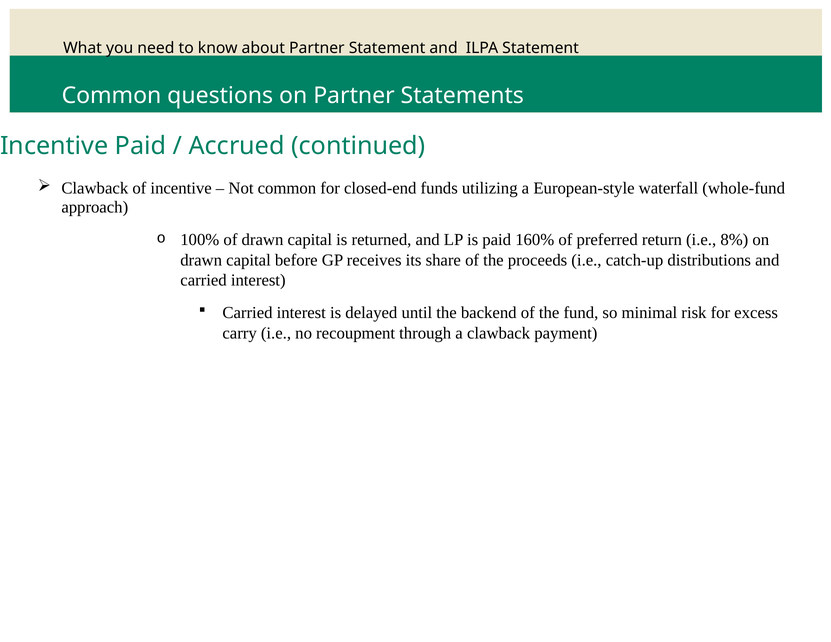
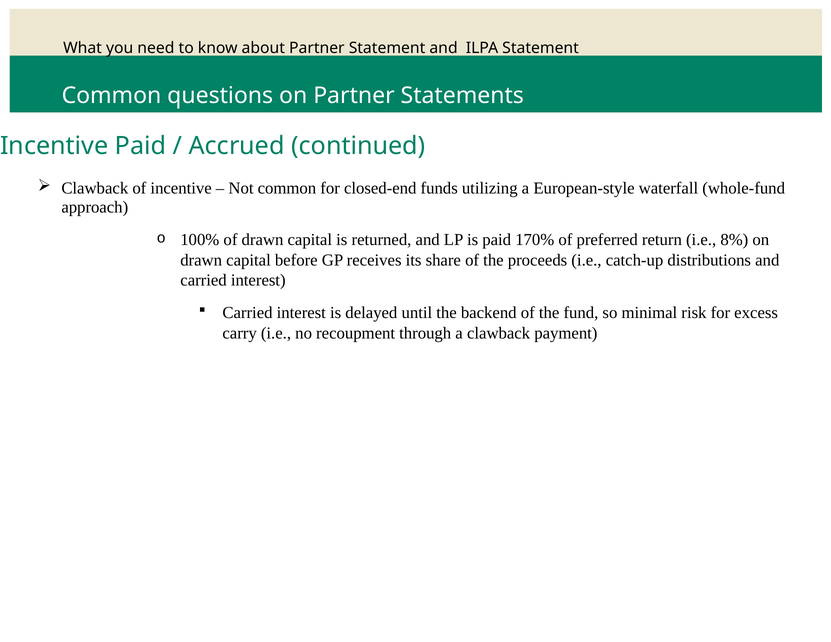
160%: 160% -> 170% (535, 240)
